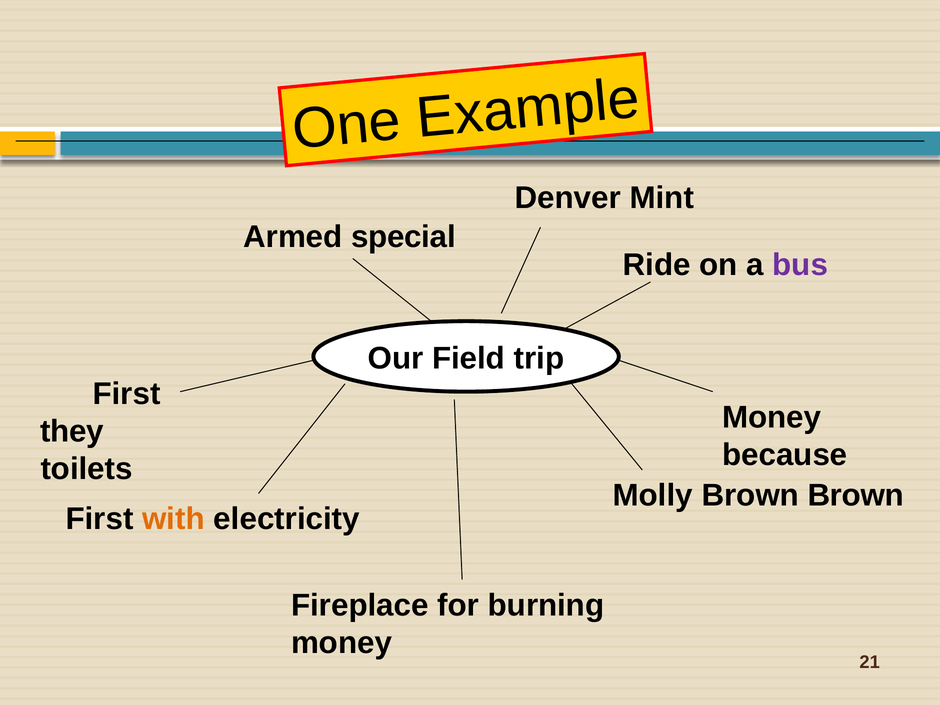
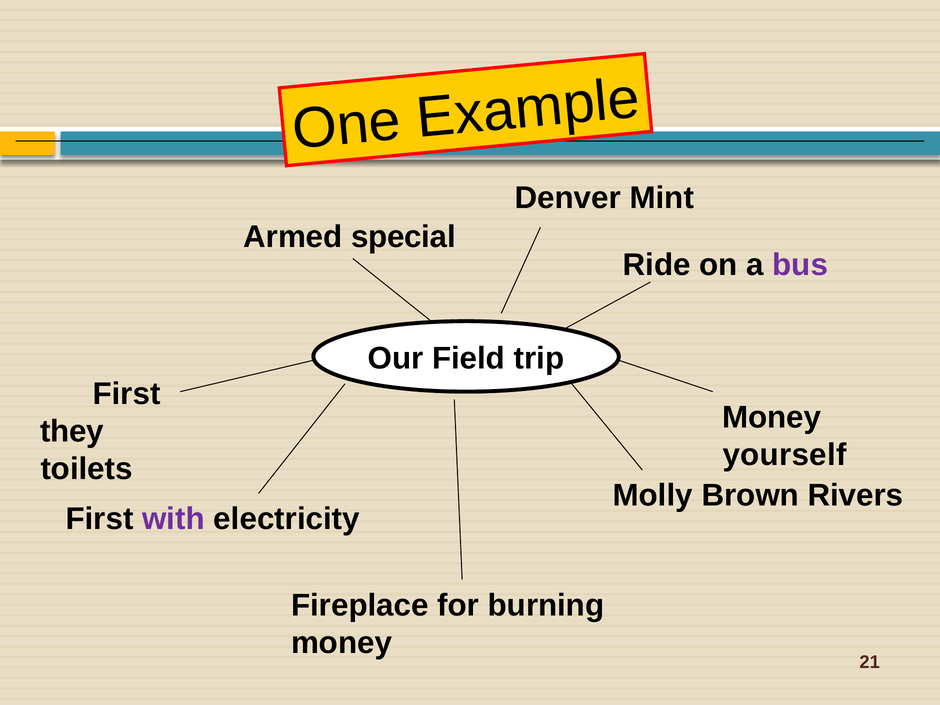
because: because -> yourself (785, 455)
Brown Brown: Brown -> Rivers (856, 496)
with colour: orange -> purple (173, 519)
